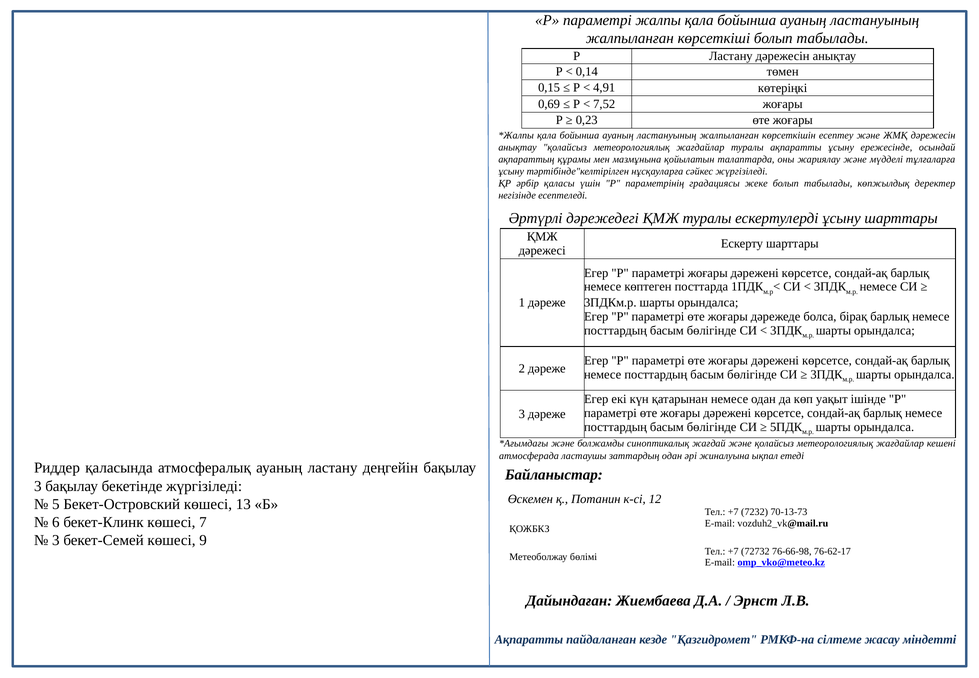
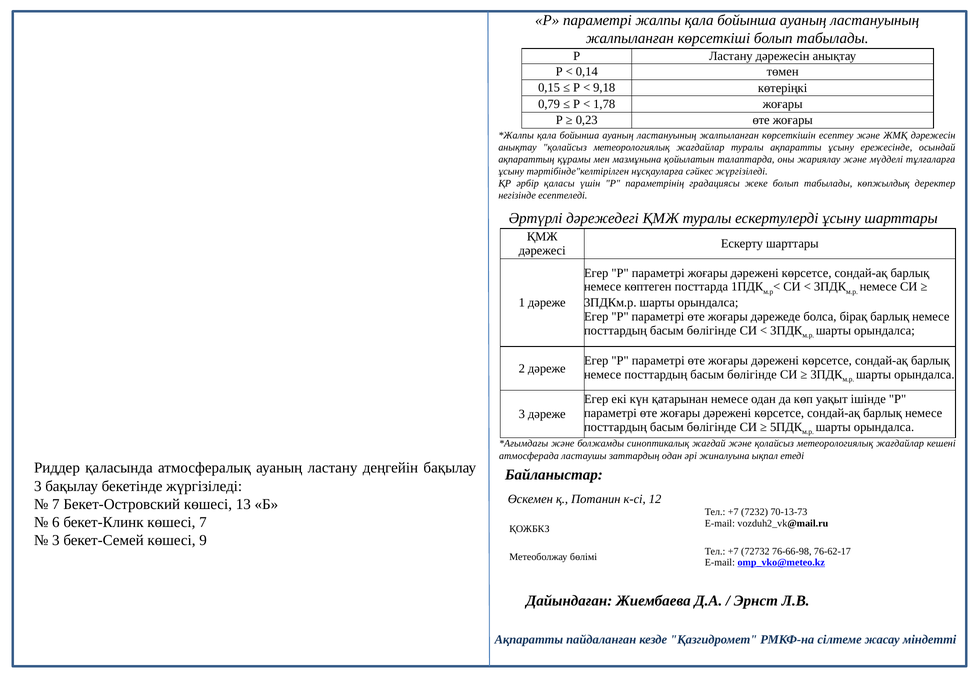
4,91: 4,91 -> 9,18 (604, 88)
0,69: 0,69 -> 0,79 (549, 104)
7,52: 7,52 -> 1,78 (604, 104)
5: 5 -> 7 (56, 504)
